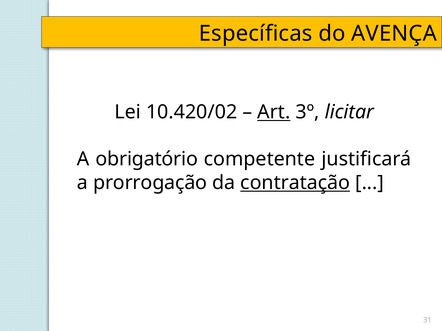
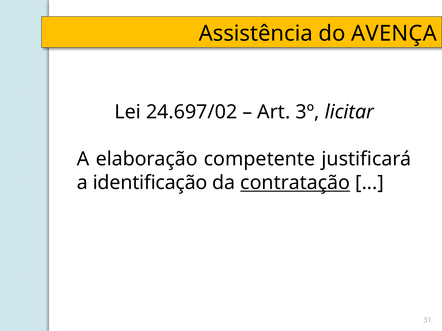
Específicas: Específicas -> Assistência (256, 34)
10.420/02: 10.420/02 -> 24.697/02 (192, 112)
Art underline: present -> none (274, 112)
obrigatório: obrigatório -> elaboração (147, 159)
prorrogação: prorrogação -> identificação (150, 183)
